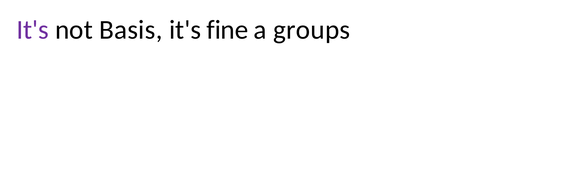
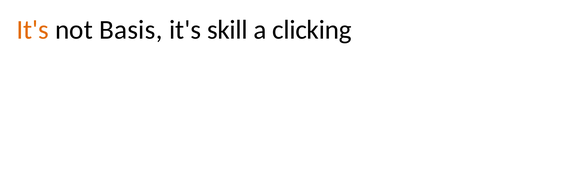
It's colour: purple -> orange (33, 30)
fine: fine -> skill (227, 30)
groups: groups -> clicking (312, 30)
